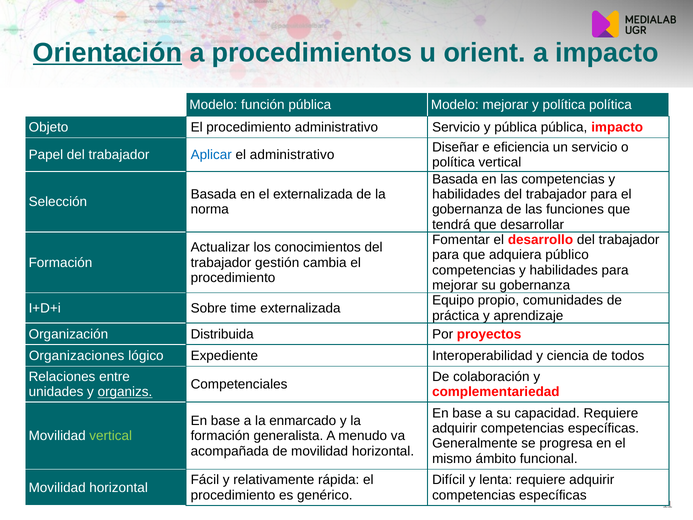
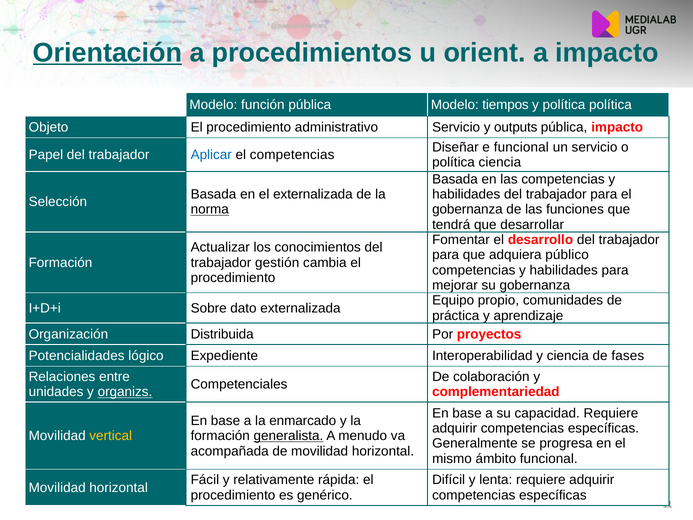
Modelo mejorar: mejorar -> tiempos (506, 105)
y pública: pública -> outputs (516, 127)
e eficiencia: eficiencia -> funcional (521, 147)
el administrativo: administrativo -> competencias (292, 155)
política vertical: vertical -> ciencia (500, 162)
norma underline: none -> present (210, 209)
time: time -> dato (243, 308)
Organizaciones: Organizaciones -> Potencialidades (77, 356)
todos: todos -> fases (628, 356)
vertical colour: light green -> yellow (111, 436)
generalista underline: none -> present (288, 436)
